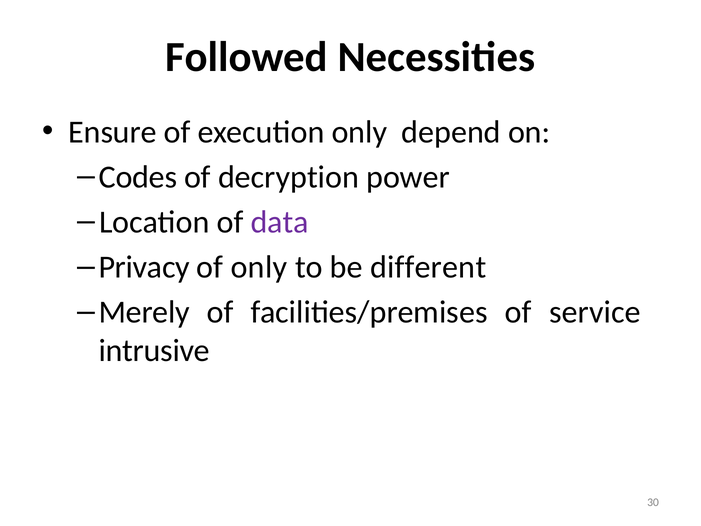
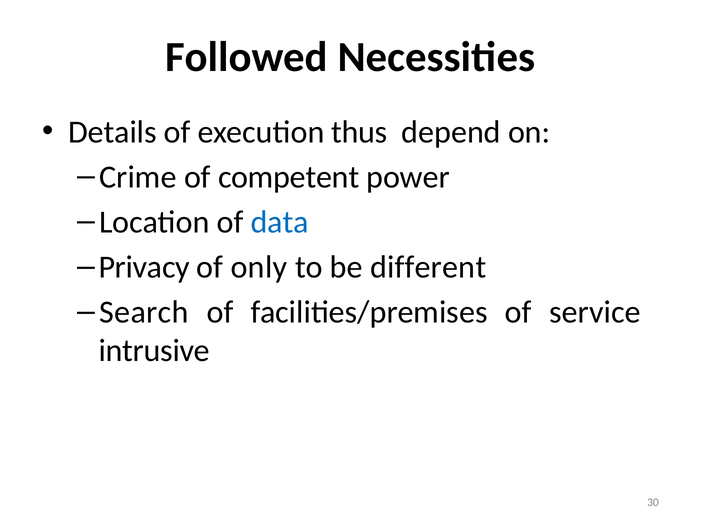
Ensure: Ensure -> Details (113, 132)
execution only: only -> thus (359, 132)
Codes: Codes -> Crime (138, 177)
decryption: decryption -> competent (289, 177)
data colour: purple -> blue (280, 222)
Merely: Merely -> Search (144, 312)
